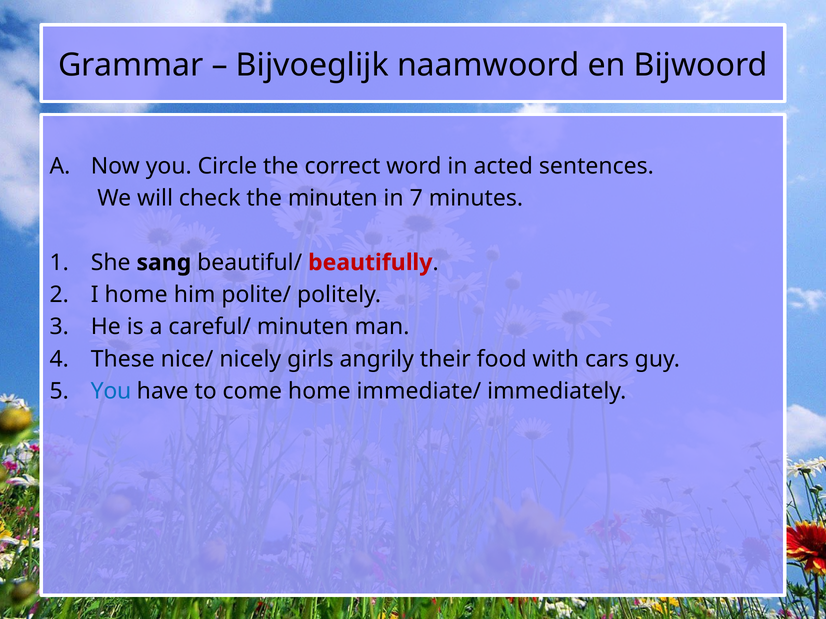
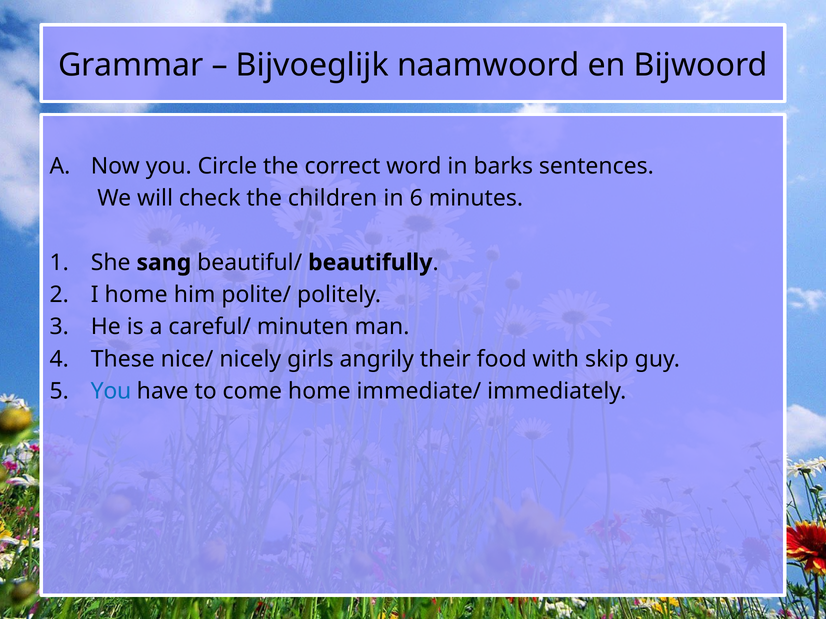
acted: acted -> barks (503, 166)
the minuten: minuten -> children (333, 198)
7: 7 -> 6 (416, 198)
beautifully colour: red -> black (370, 263)
cars: cars -> skip (607, 359)
